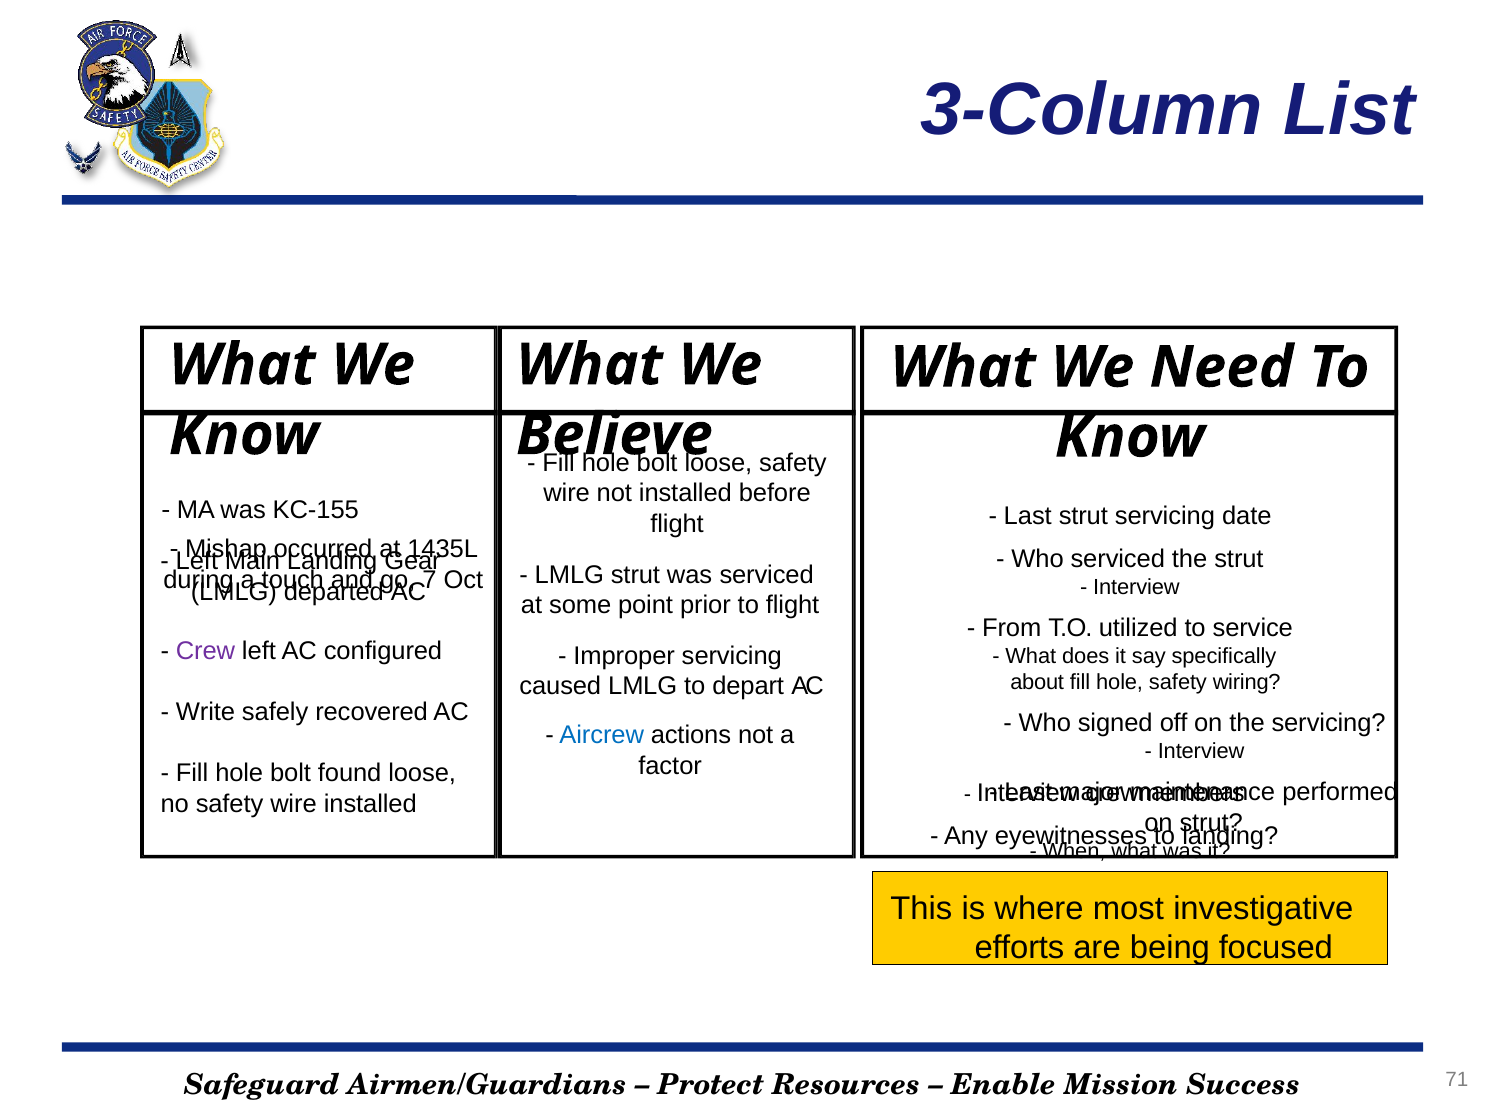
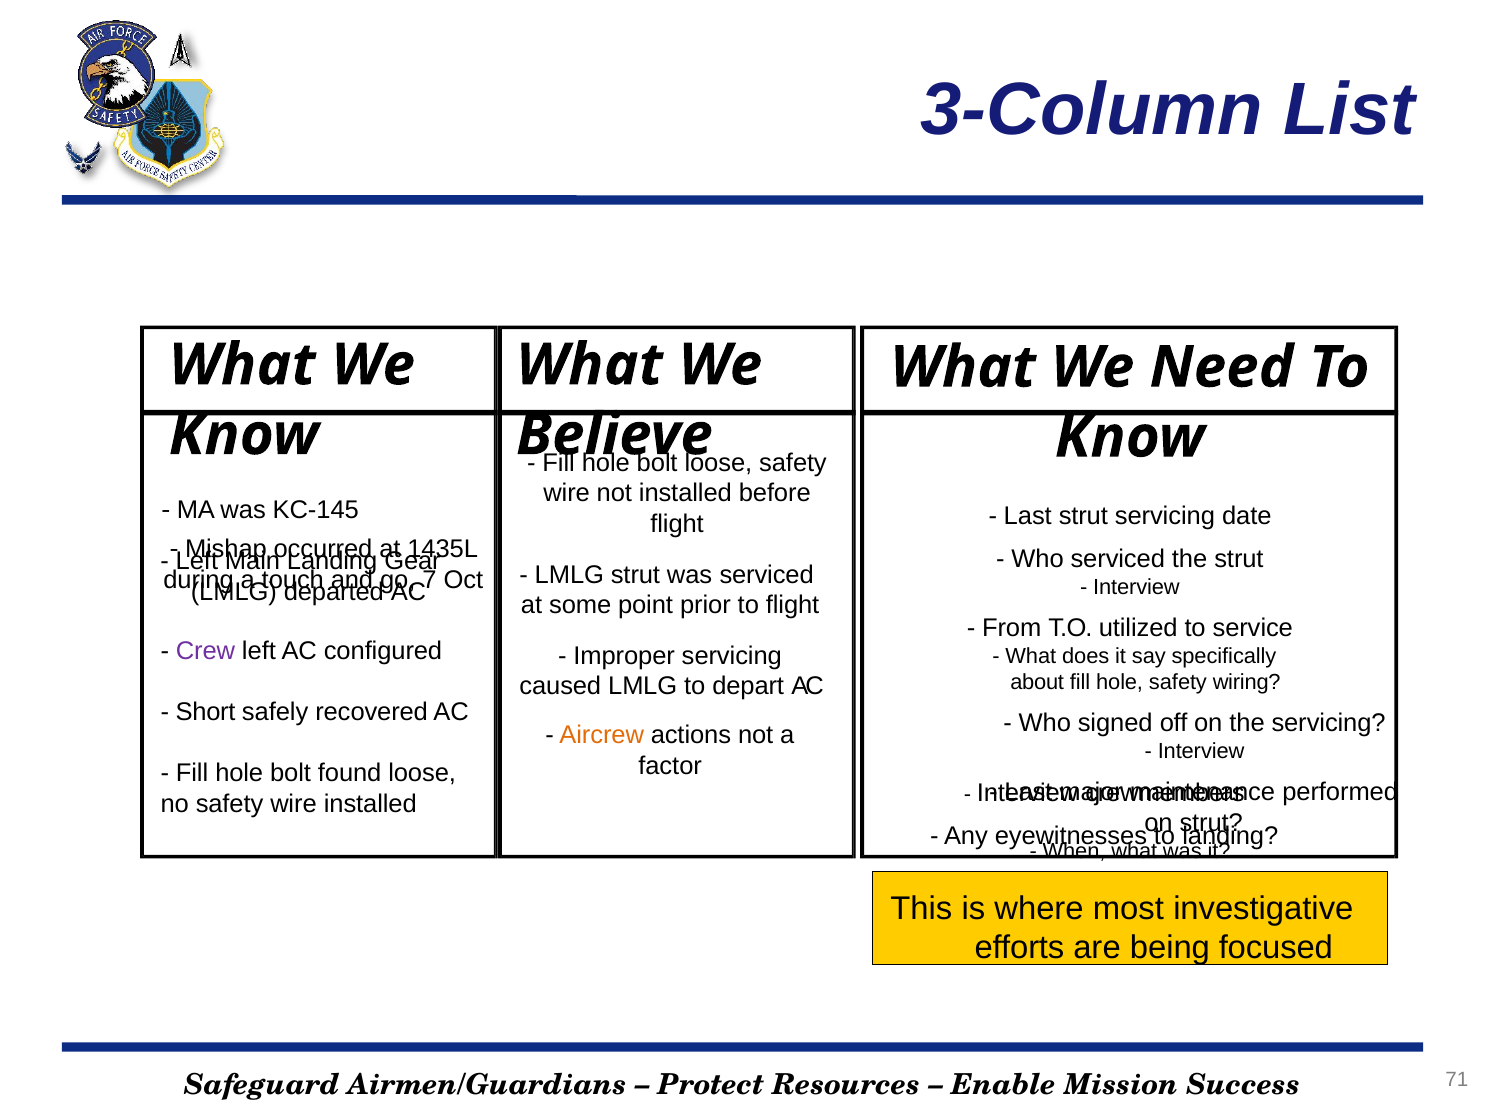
KC-155: KC-155 -> KC-145 (316, 511)
Write: Write -> Short (206, 713)
Aircrew colour: blue -> orange (602, 736)
